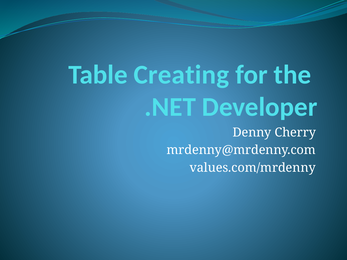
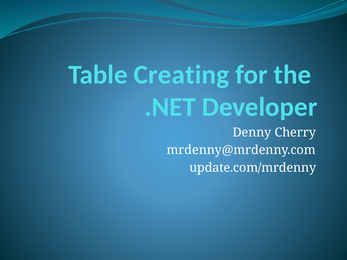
values.com/mrdenny: values.com/mrdenny -> update.com/mrdenny (253, 168)
